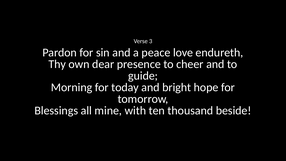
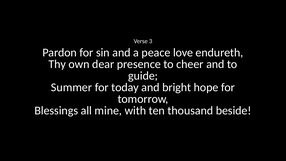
Morning: Morning -> Summer (72, 87)
